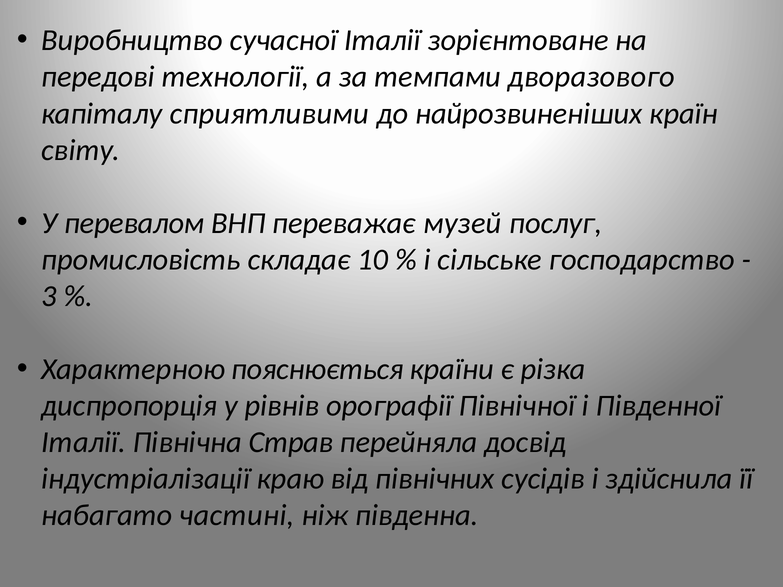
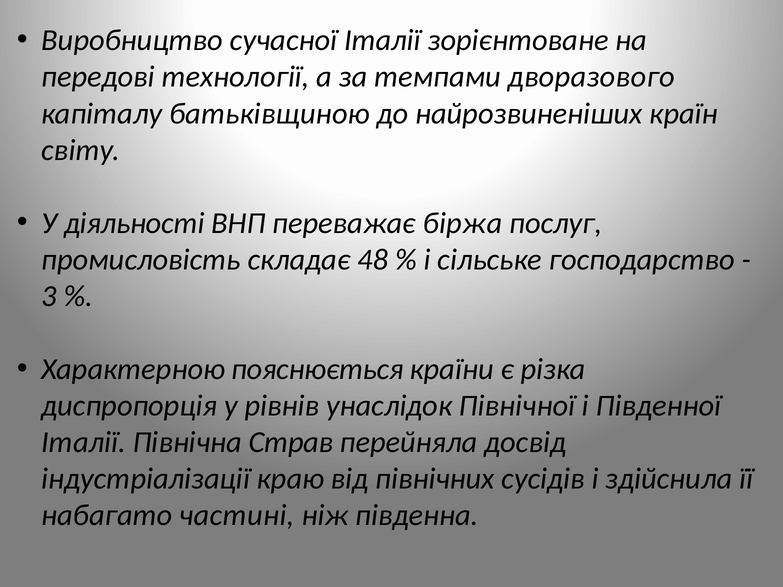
сприятливими: сприятливими -> батьківщиною (269, 114)
перевалом: перевалом -> діяльності (134, 223)
музей: музей -> біржа (462, 223)
10: 10 -> 48 (373, 260)
орографії: орографії -> унаслідок (389, 406)
